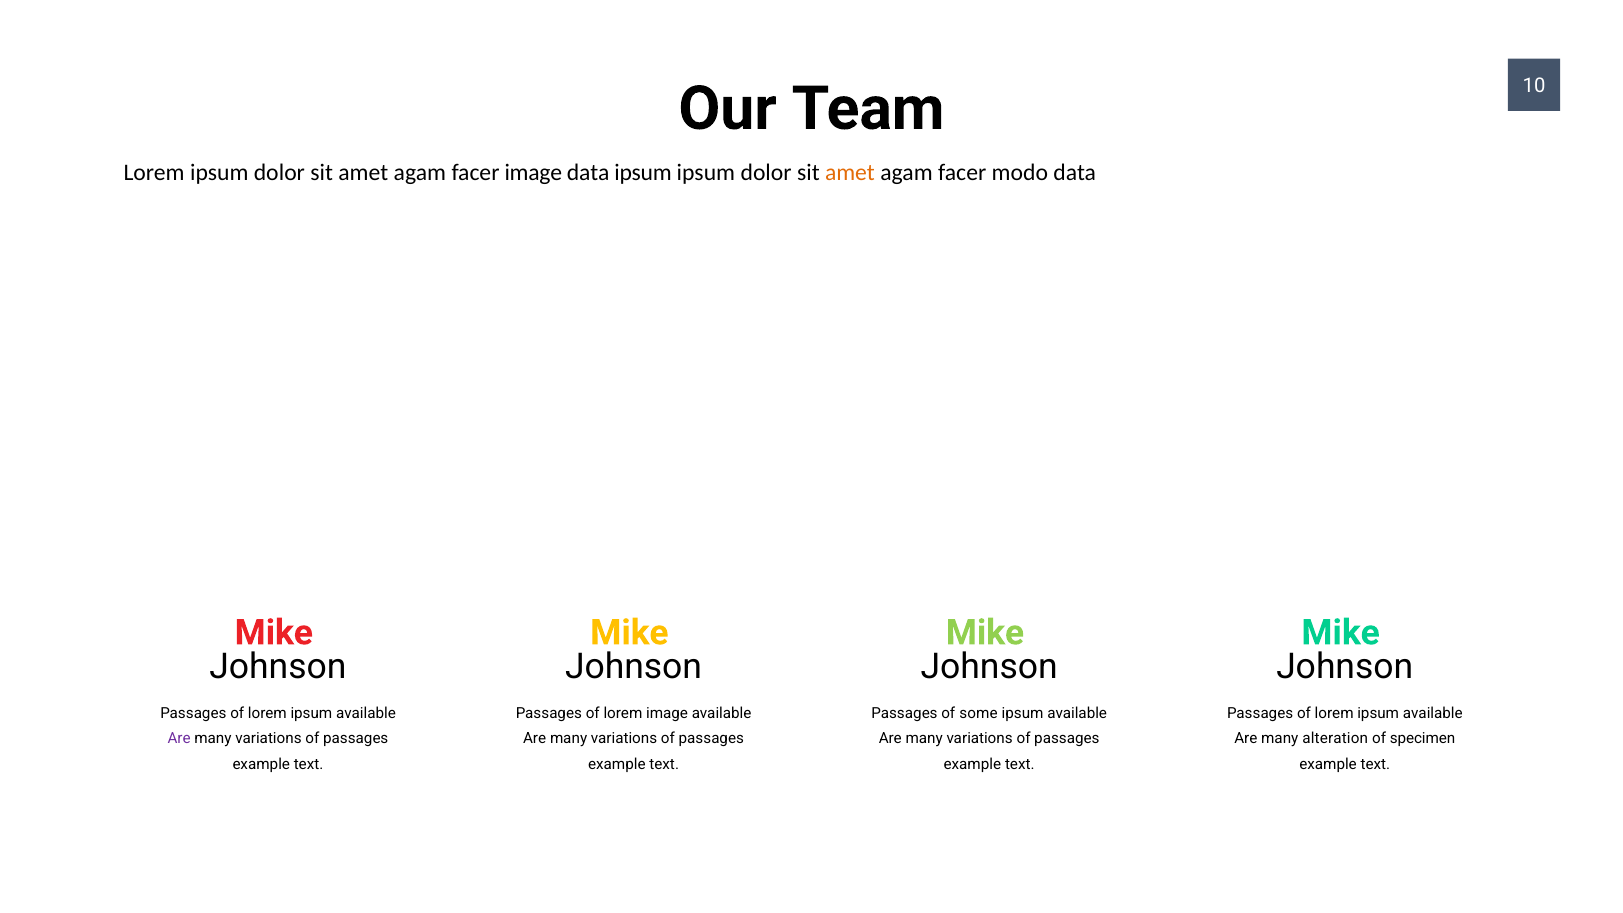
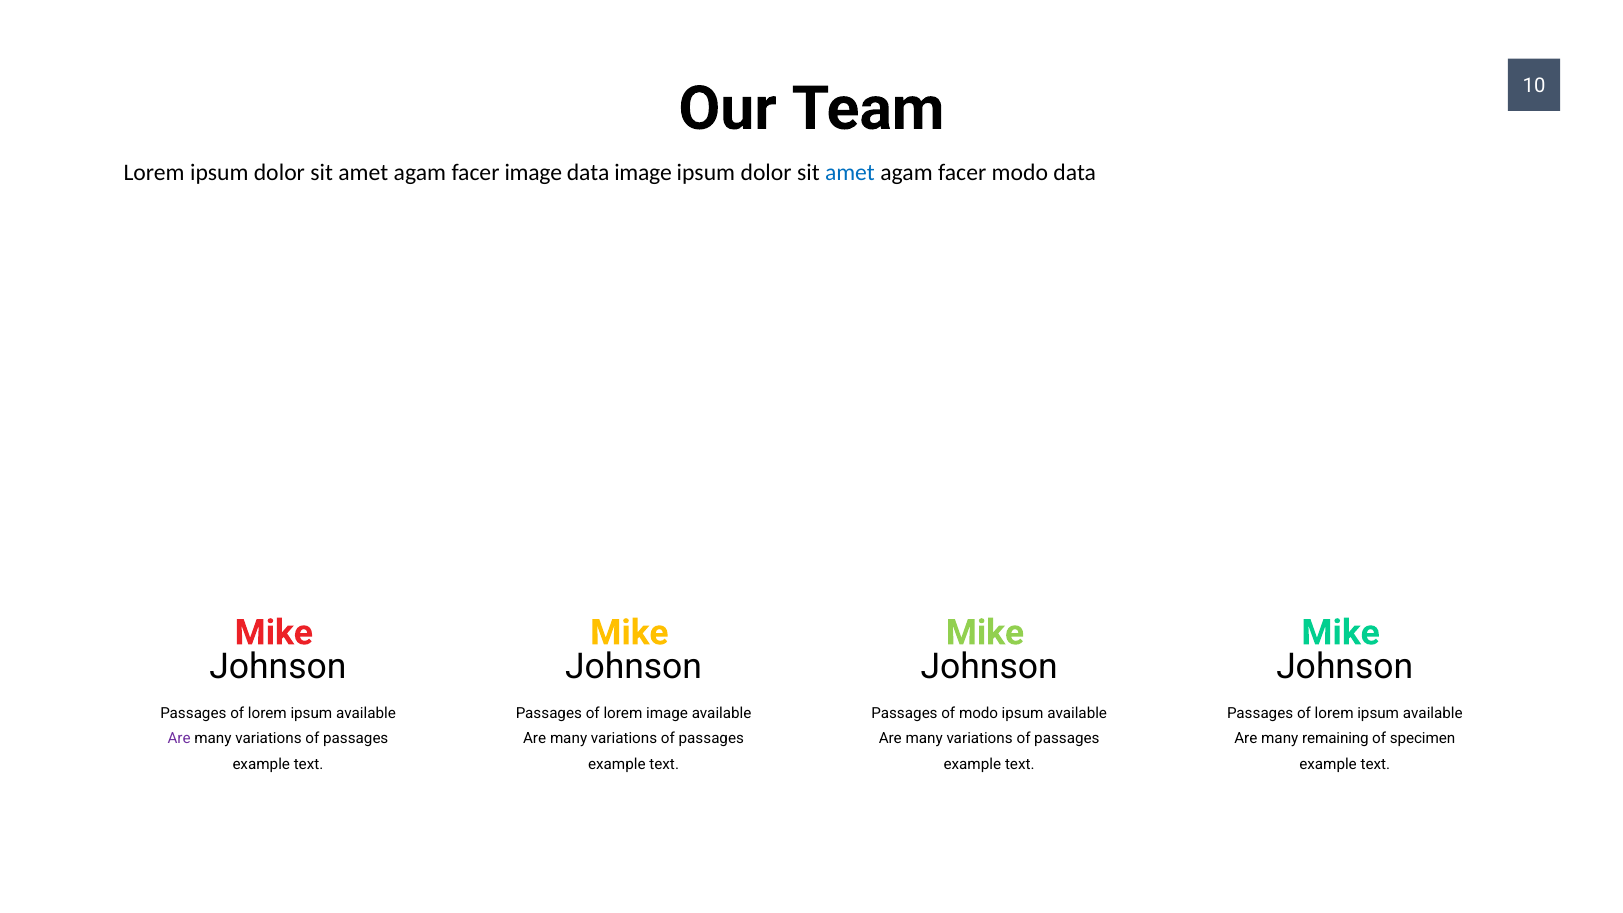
data ipsum: ipsum -> image (643, 173)
amet colour: orange -> blue (850, 173)
of some: some -> modo (979, 713)
alteration: alteration -> remaining (1335, 739)
